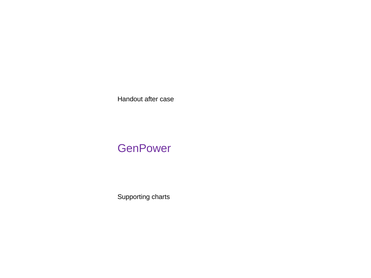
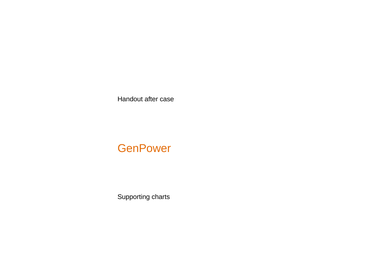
GenPower colour: purple -> orange (144, 149)
